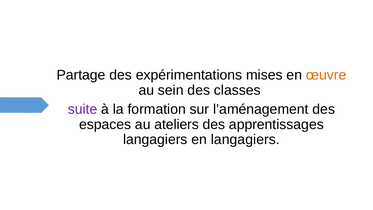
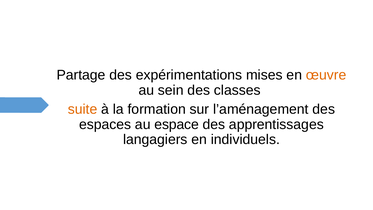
suite colour: purple -> orange (83, 109)
ateliers: ateliers -> espace (177, 124)
en langagiers: langagiers -> individuels (245, 139)
